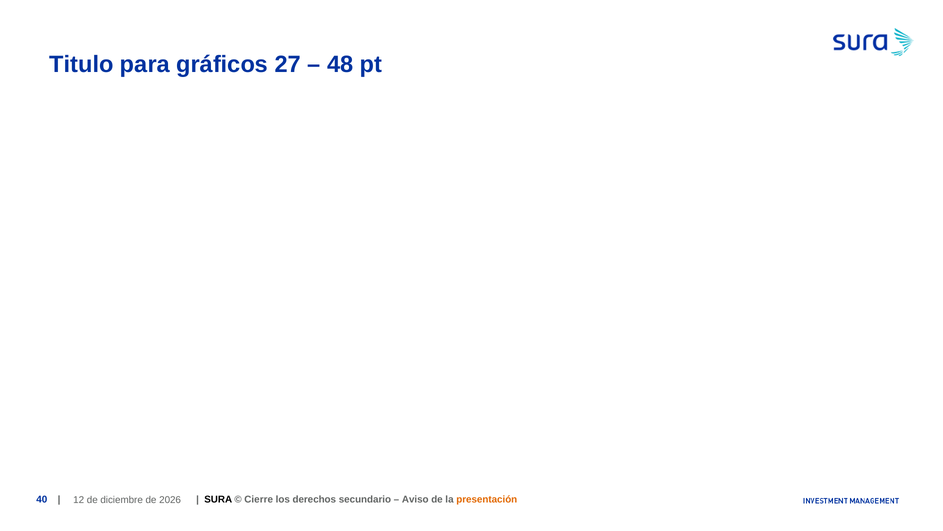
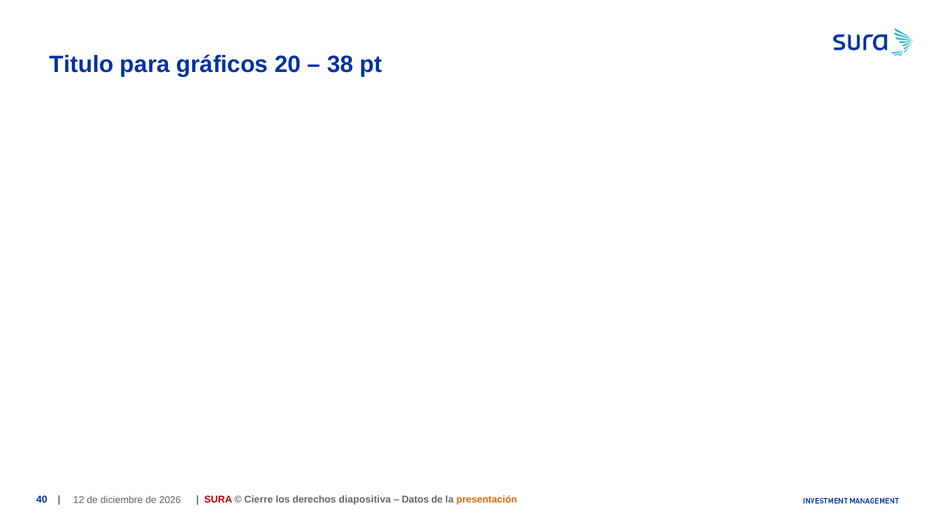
27: 27 -> 20 (288, 65)
48: 48 -> 38 (340, 65)
SURA colour: black -> red (218, 499)
secundario: secundario -> diapositiva (365, 499)
Aviso: Aviso -> Datos (415, 499)
